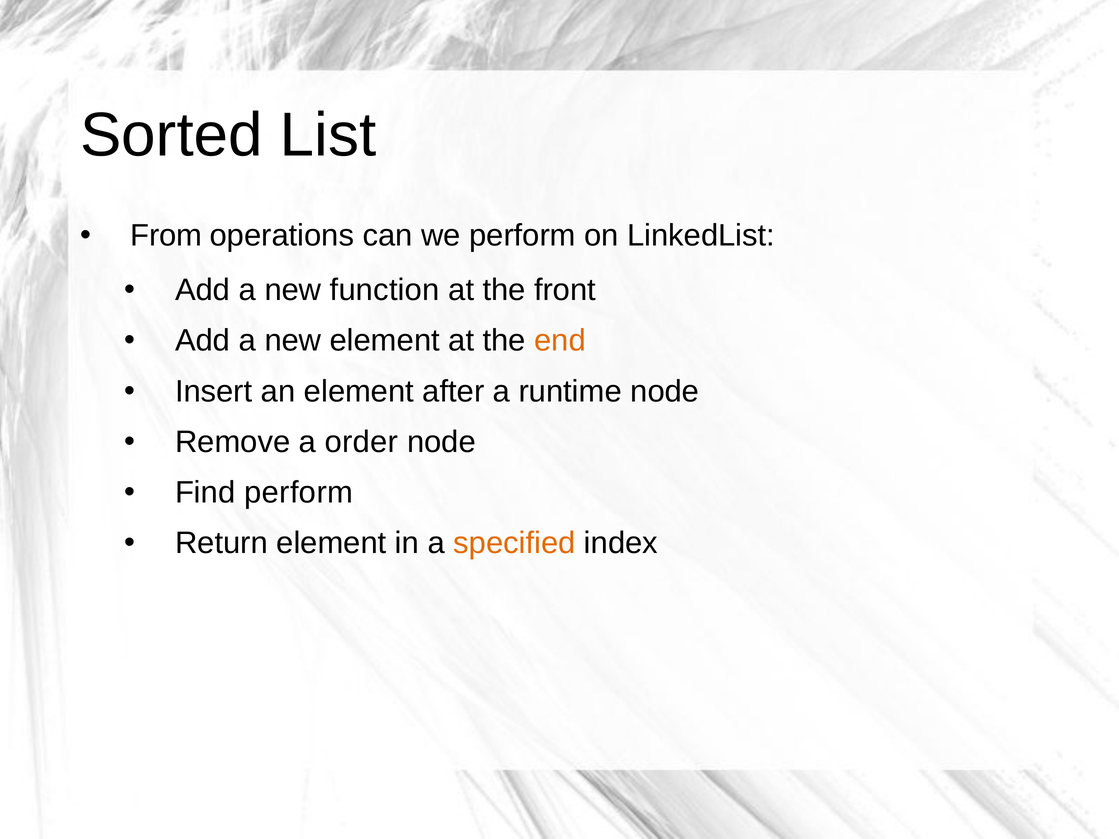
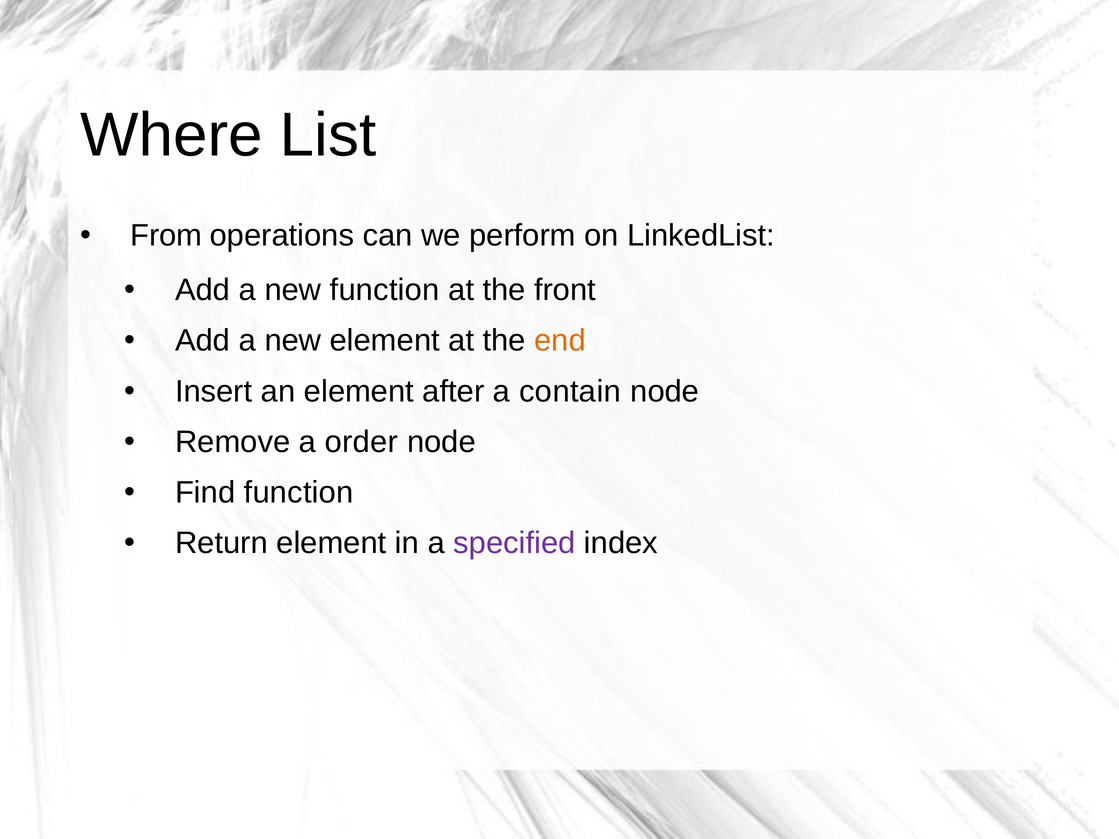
Sorted: Sorted -> Where (171, 135)
runtime: runtime -> contain (570, 391)
Find perform: perform -> function (299, 493)
specified colour: orange -> purple (514, 543)
